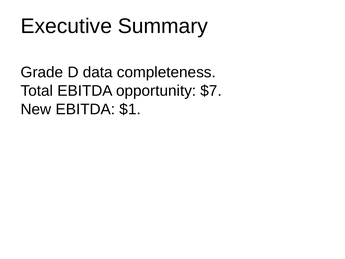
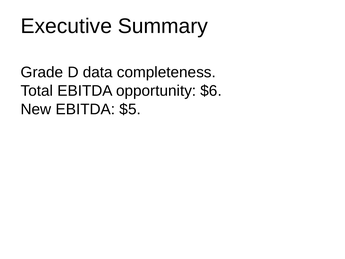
$7: $7 -> $6 (211, 91)
$1: $1 -> $5 (130, 109)
